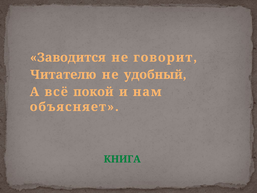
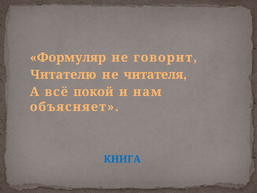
Заводится: Заводится -> Формуляр (68, 57)
удобный: удобный -> читателя (155, 75)
КНИГА colour: green -> blue (122, 159)
